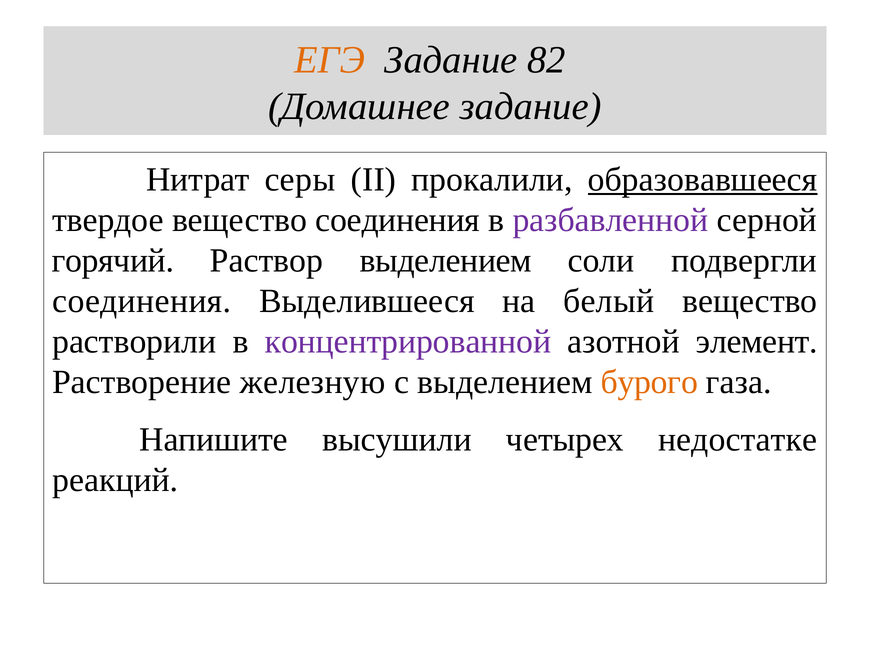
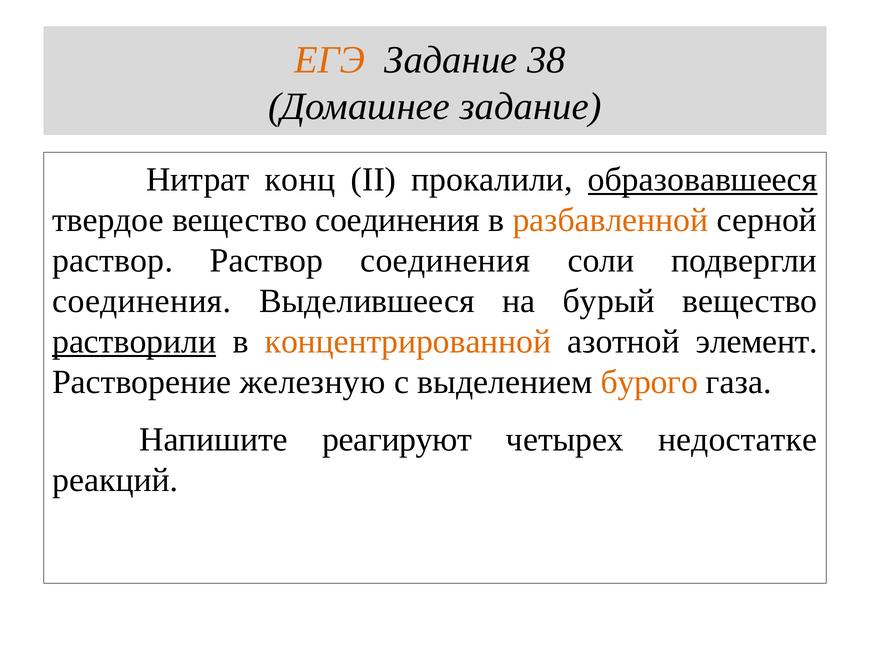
82: 82 -> 38 (546, 60)
серы: серы -> конц (300, 179)
разбавленной colour: purple -> orange (610, 220)
горячий: горячий -> раствор (113, 260)
Раствор выделением: выделением -> соединения (445, 260)
белый: белый -> бурый (609, 301)
растворили underline: none -> present (134, 341)
концентрированной colour: purple -> orange (408, 341)
высушили: высушили -> реагируют (397, 439)
